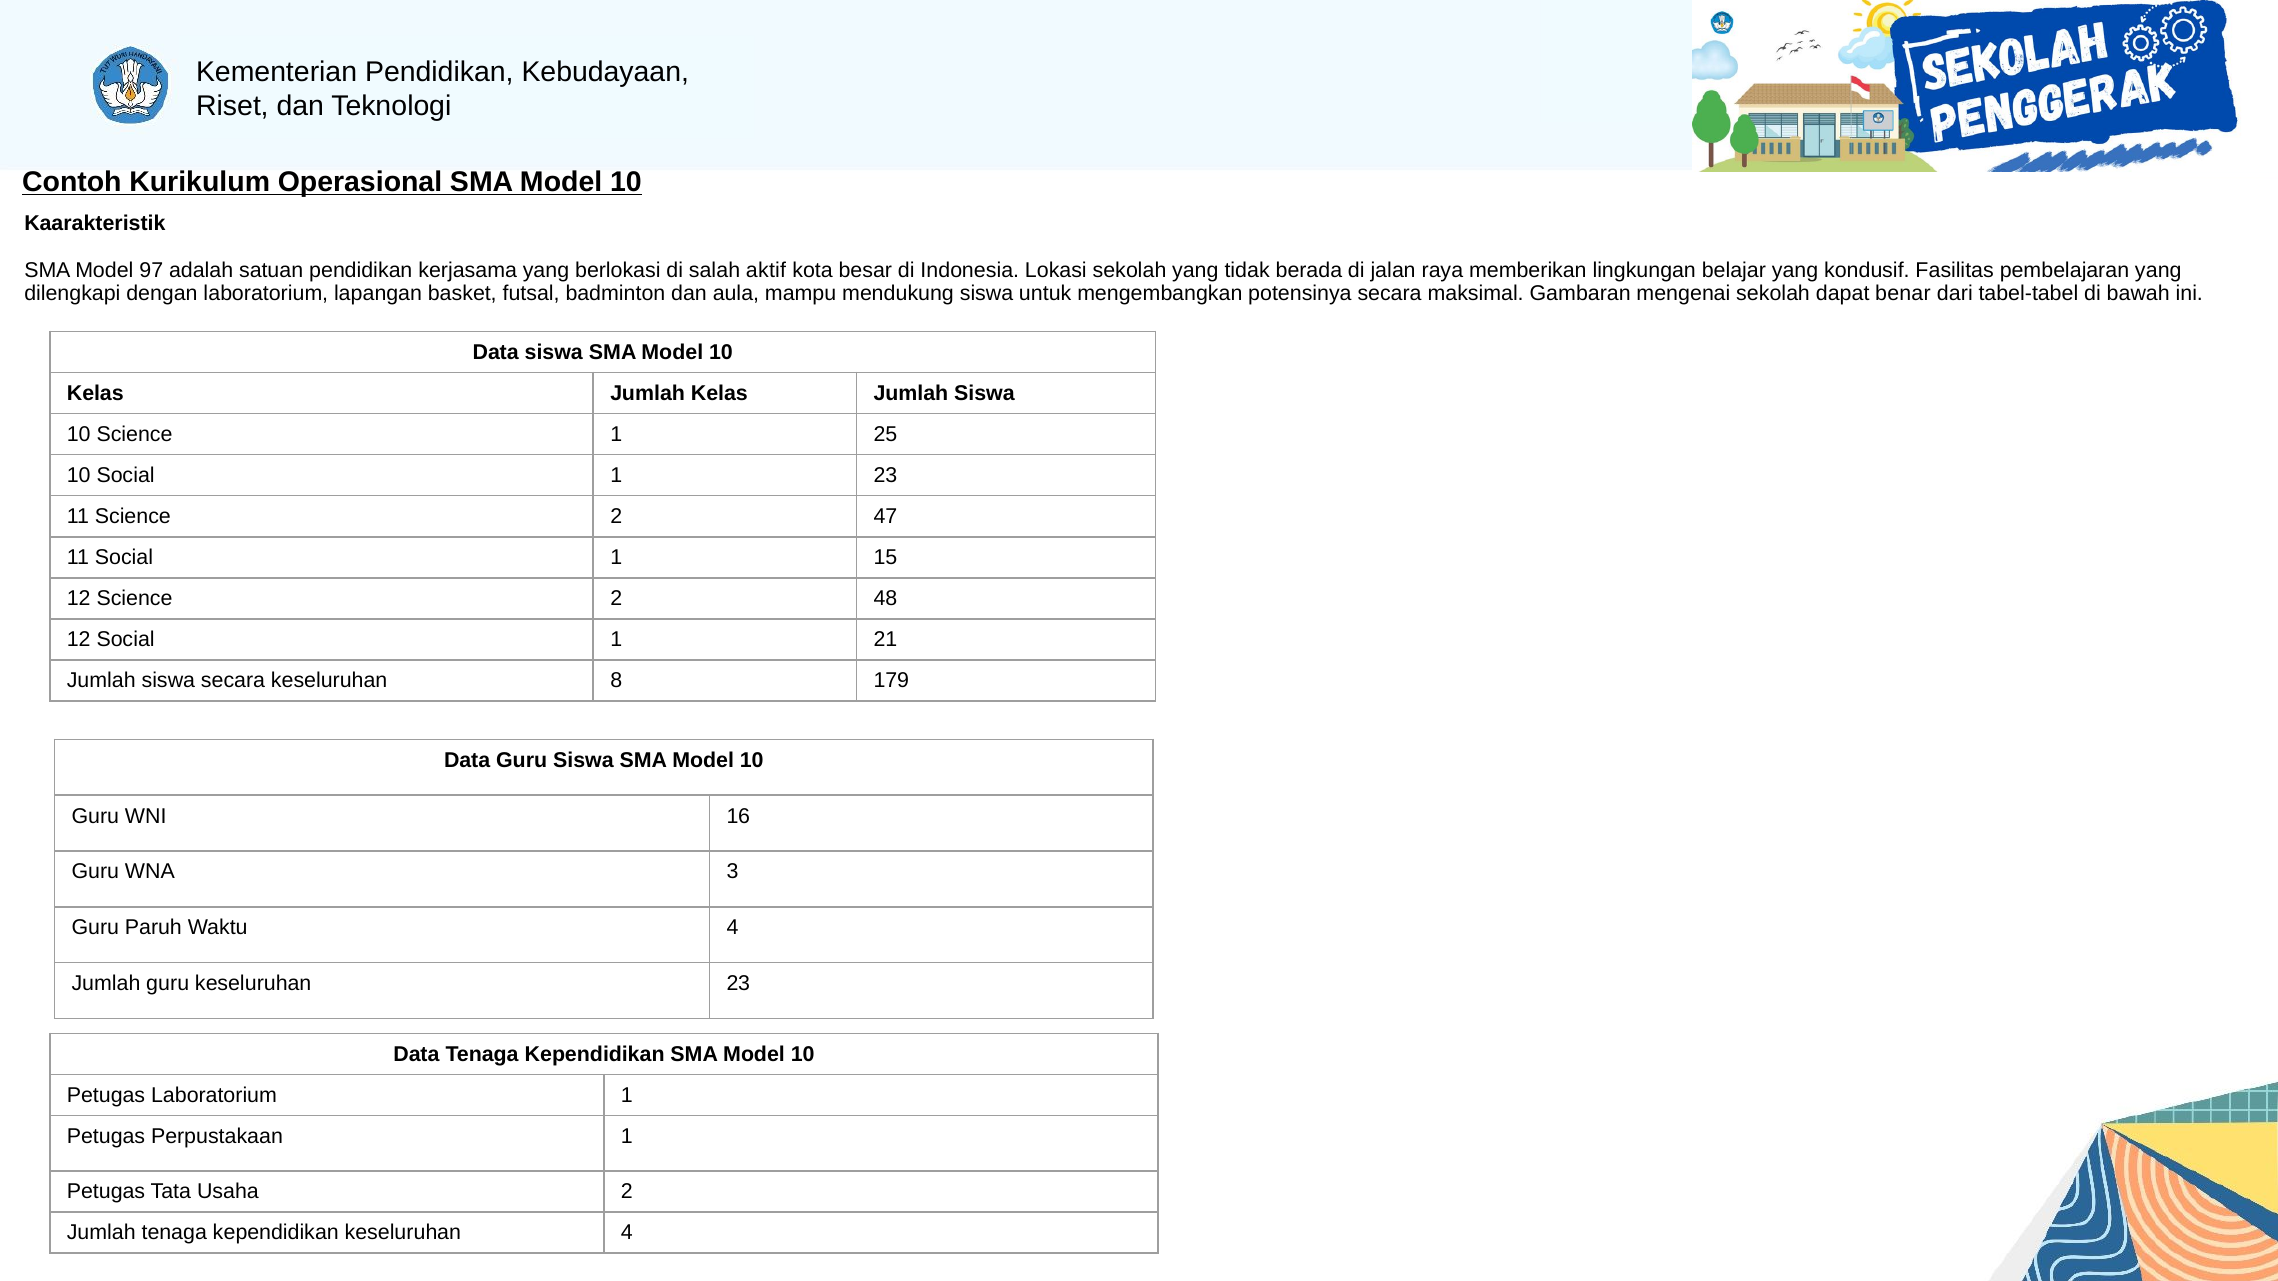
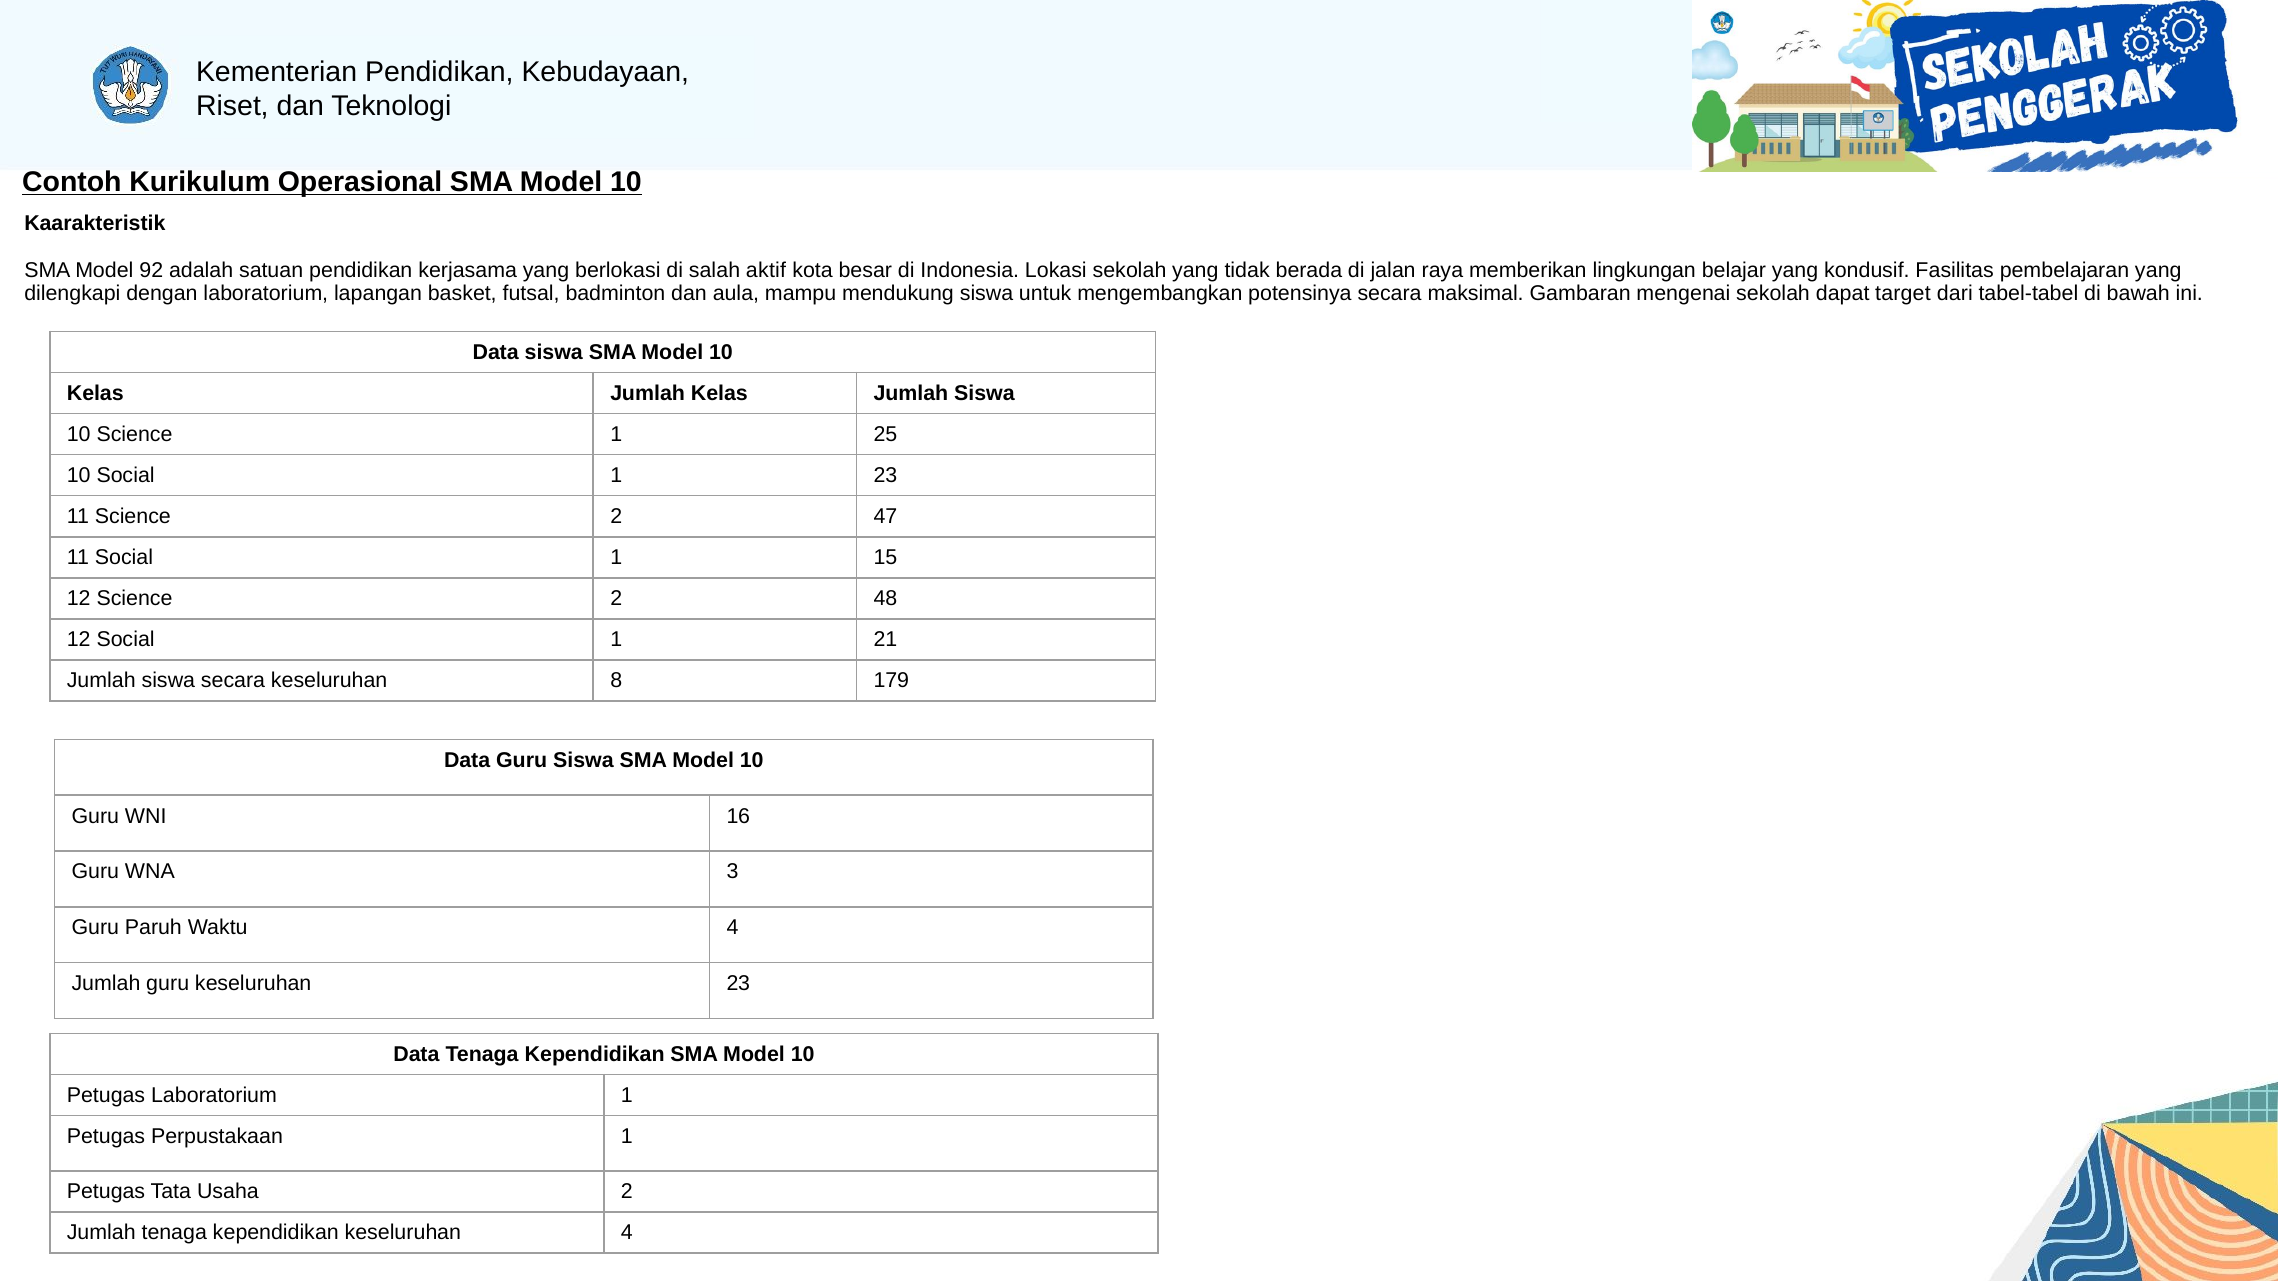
97: 97 -> 92 (151, 270)
benar: benar -> target (1903, 293)
